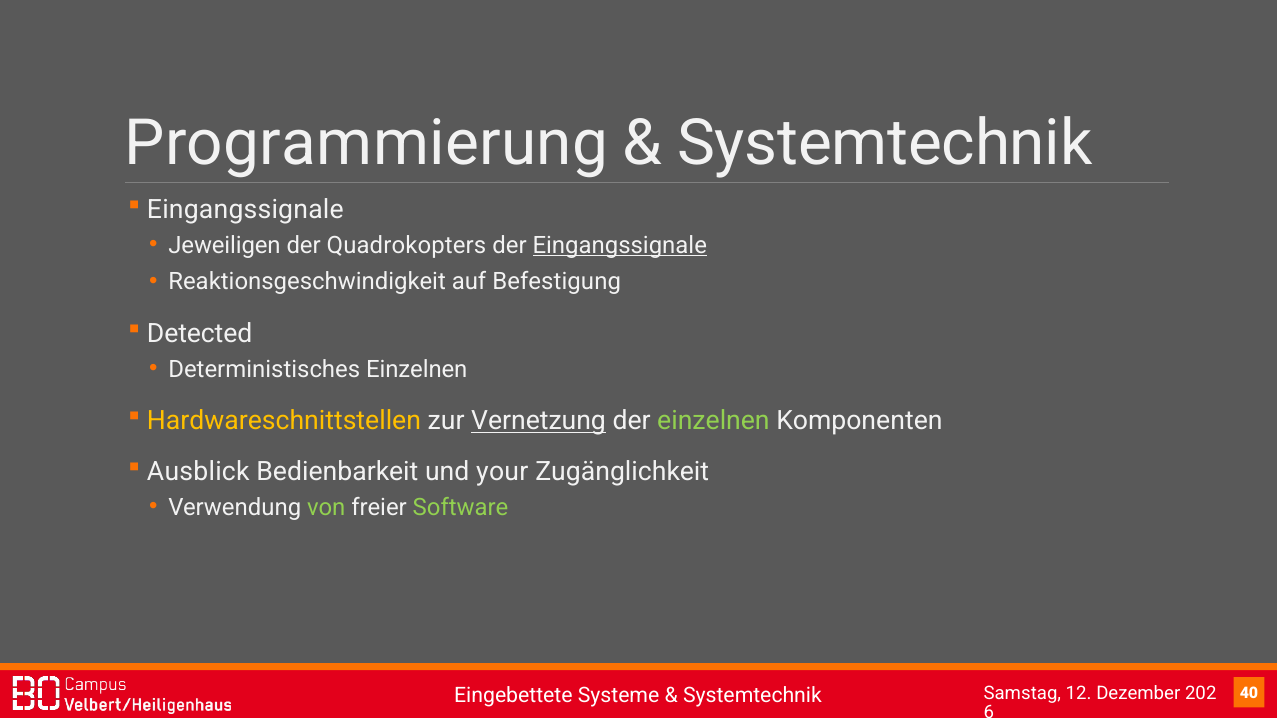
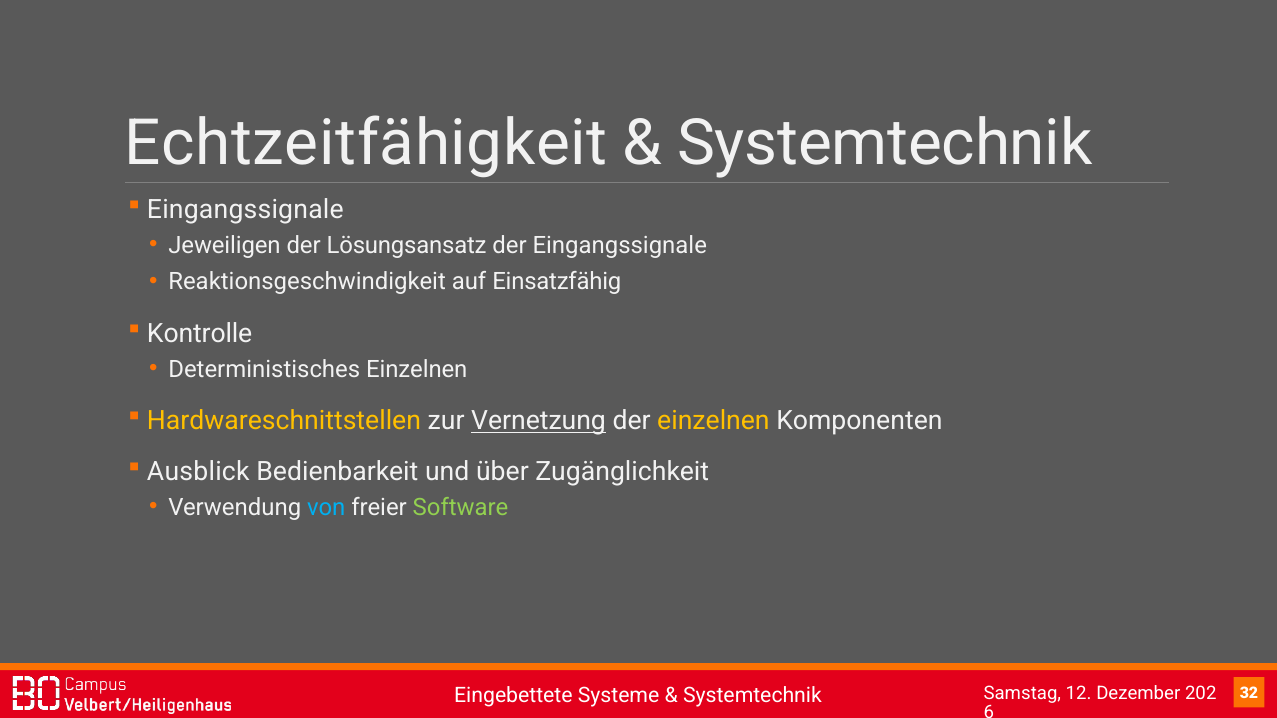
Programmierung: Programmierung -> Echtzeitfähigkeit (366, 143)
Quadrokopters: Quadrokopters -> Lösungsansatz (407, 245)
Eingangssignale underline: present -> none (620, 245)
Befestigung: Befestigung -> Einsatzfähig (557, 282)
Detected: Detected -> Kontrolle (200, 334)
einzelnen colour: light green -> yellow (713, 421)
your: your -> über (502, 472)
von colour: light green -> light blue (326, 507)
40: 40 -> 32 (1249, 694)
